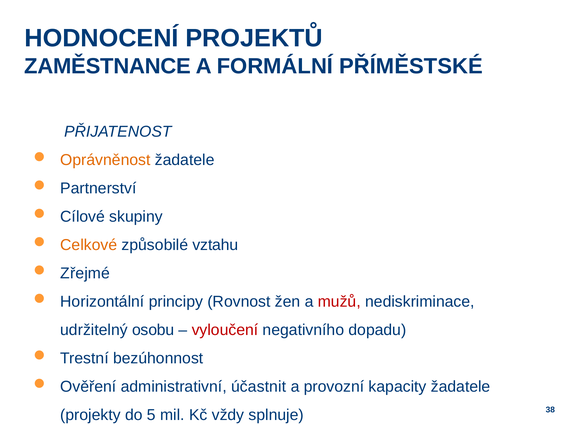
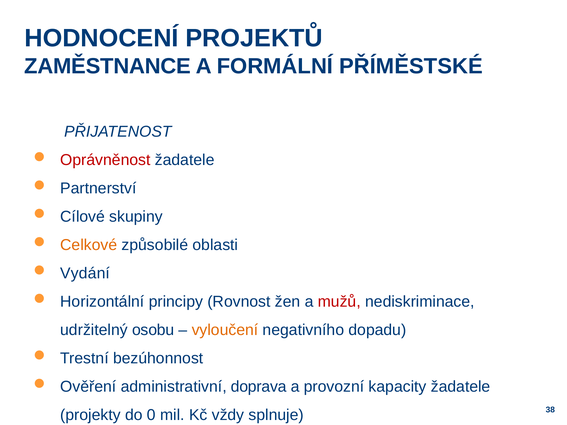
Oprávněnost colour: orange -> red (105, 160)
vztahu: vztahu -> oblasti (215, 245)
Zřejmé: Zřejmé -> Vydání (85, 273)
vyloučení colour: red -> orange (225, 330)
účastnit: účastnit -> doprava (259, 387)
5: 5 -> 0 (151, 415)
